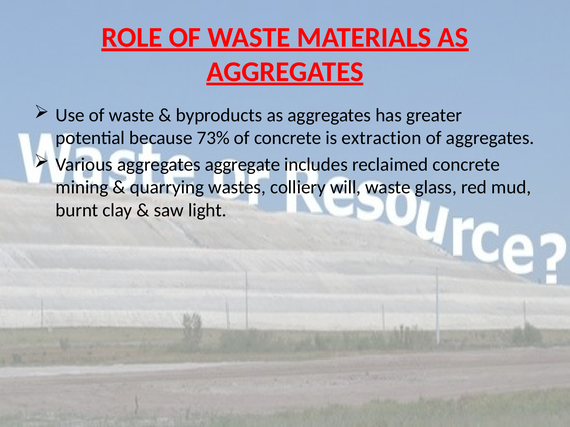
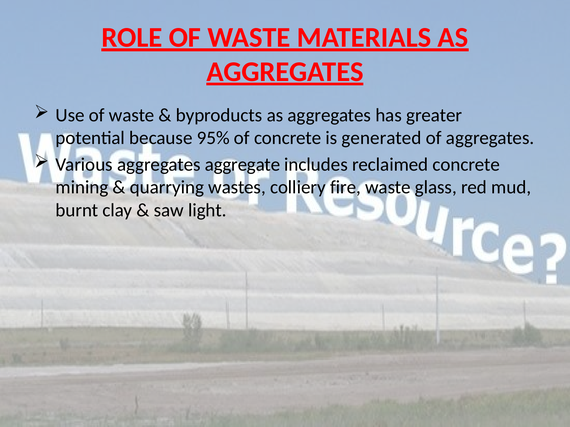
73%: 73% -> 95% (213, 138)
extraction: extraction -> generated (382, 138)
will: will -> fire (346, 188)
